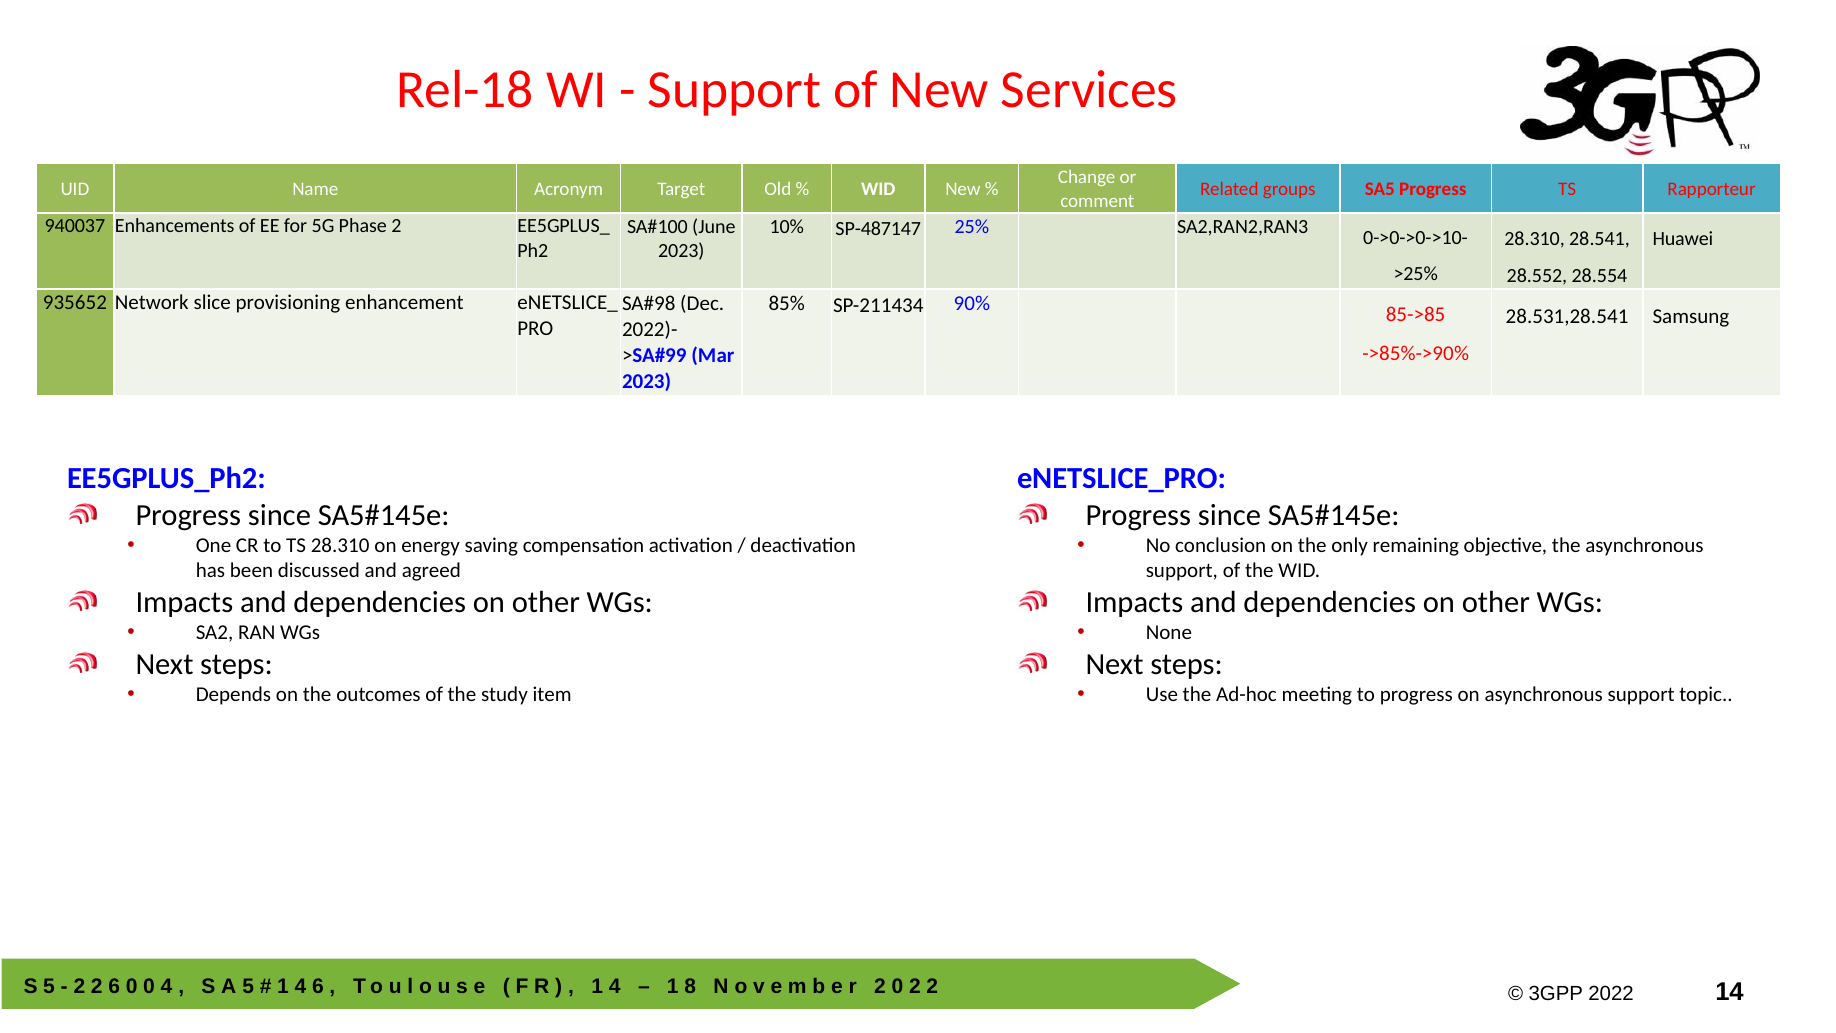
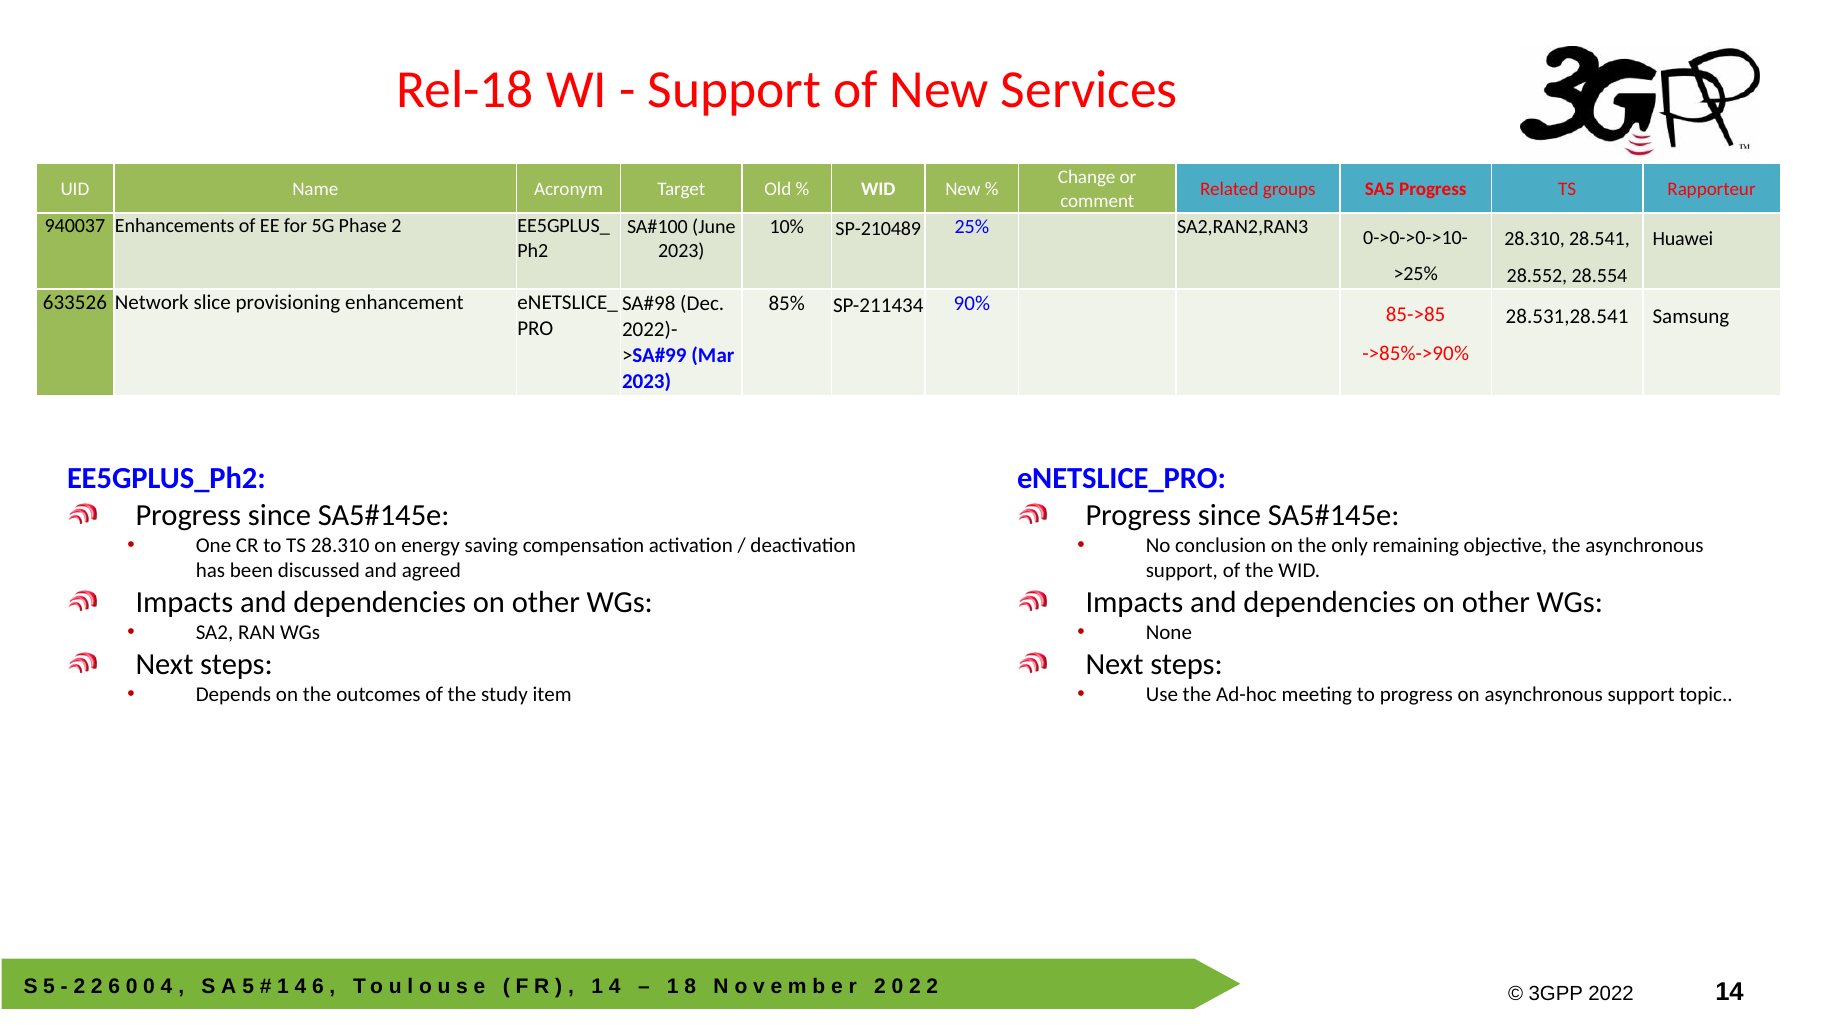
SP-487147: SP-487147 -> SP-210489 (878, 228)
935652: 935652 -> 633526 (75, 303)
